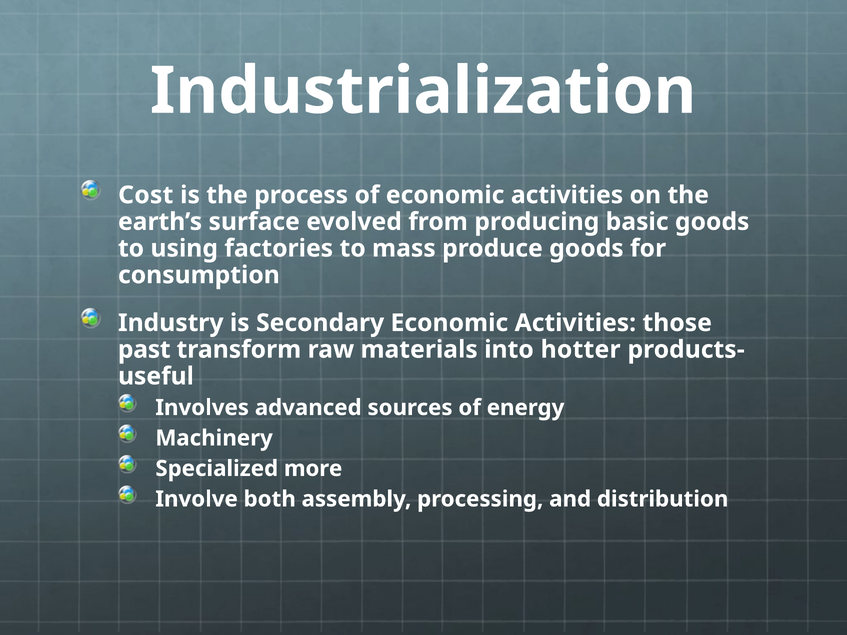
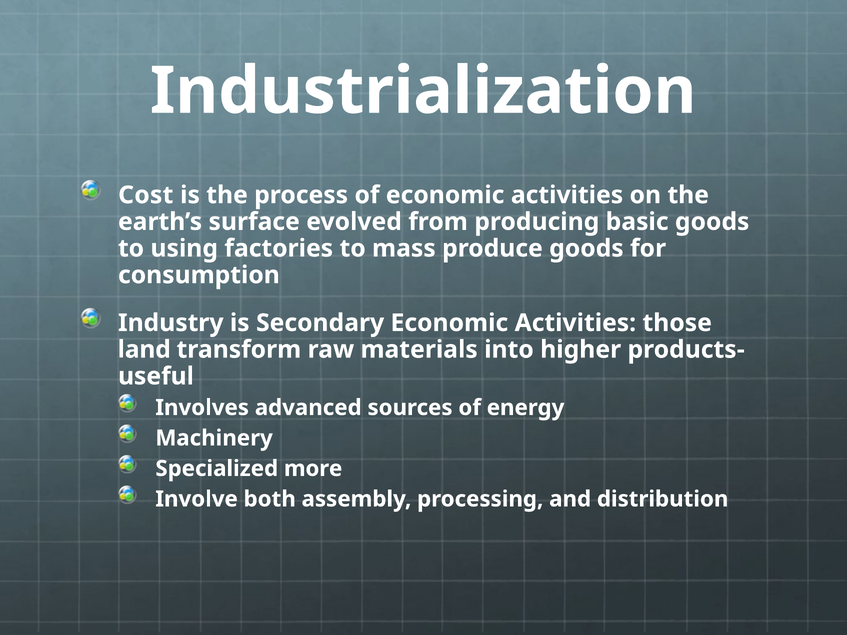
past: past -> land (144, 350)
hotter: hotter -> higher (581, 350)
